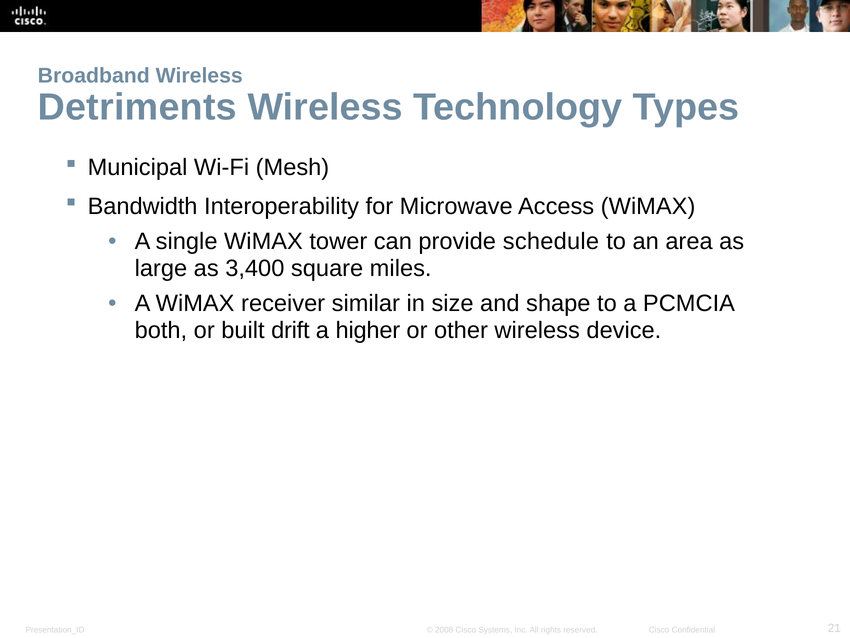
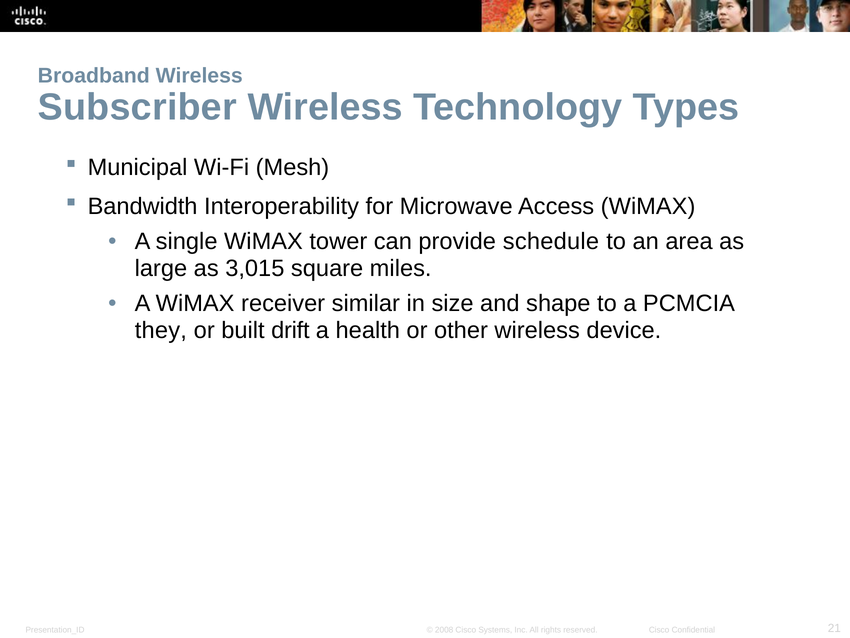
Detriments: Detriments -> Subscriber (137, 107)
3,400: 3,400 -> 3,015 (255, 268)
both: both -> they (161, 330)
higher: higher -> health (368, 330)
